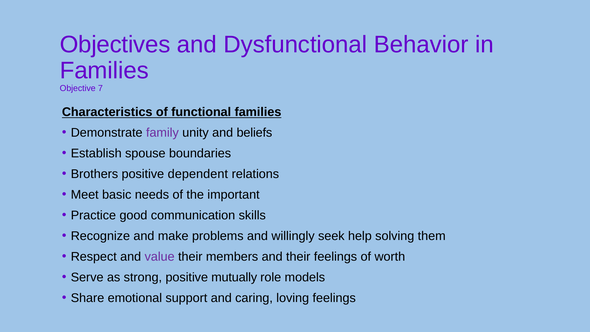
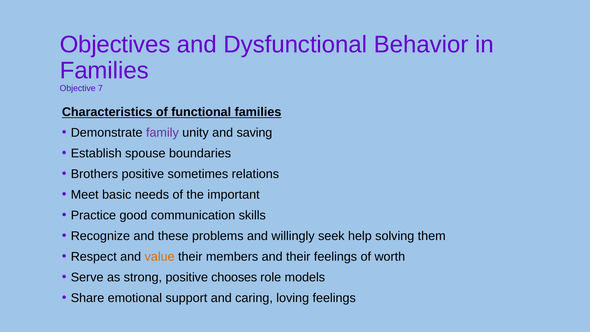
beliefs: beliefs -> saving (254, 133)
dependent: dependent -> sometimes (198, 174)
make: make -> these (173, 236)
value colour: purple -> orange (160, 257)
mutually: mutually -> chooses (234, 277)
